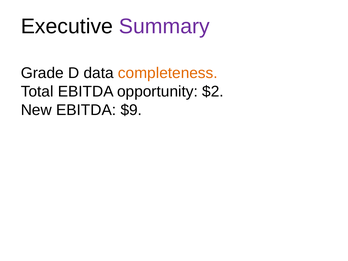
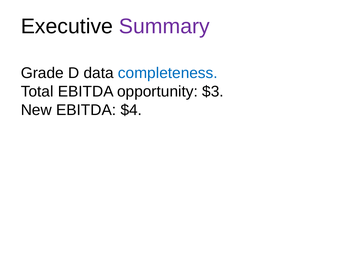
completeness colour: orange -> blue (168, 73)
$2: $2 -> $3 (213, 92)
$9: $9 -> $4 (131, 110)
